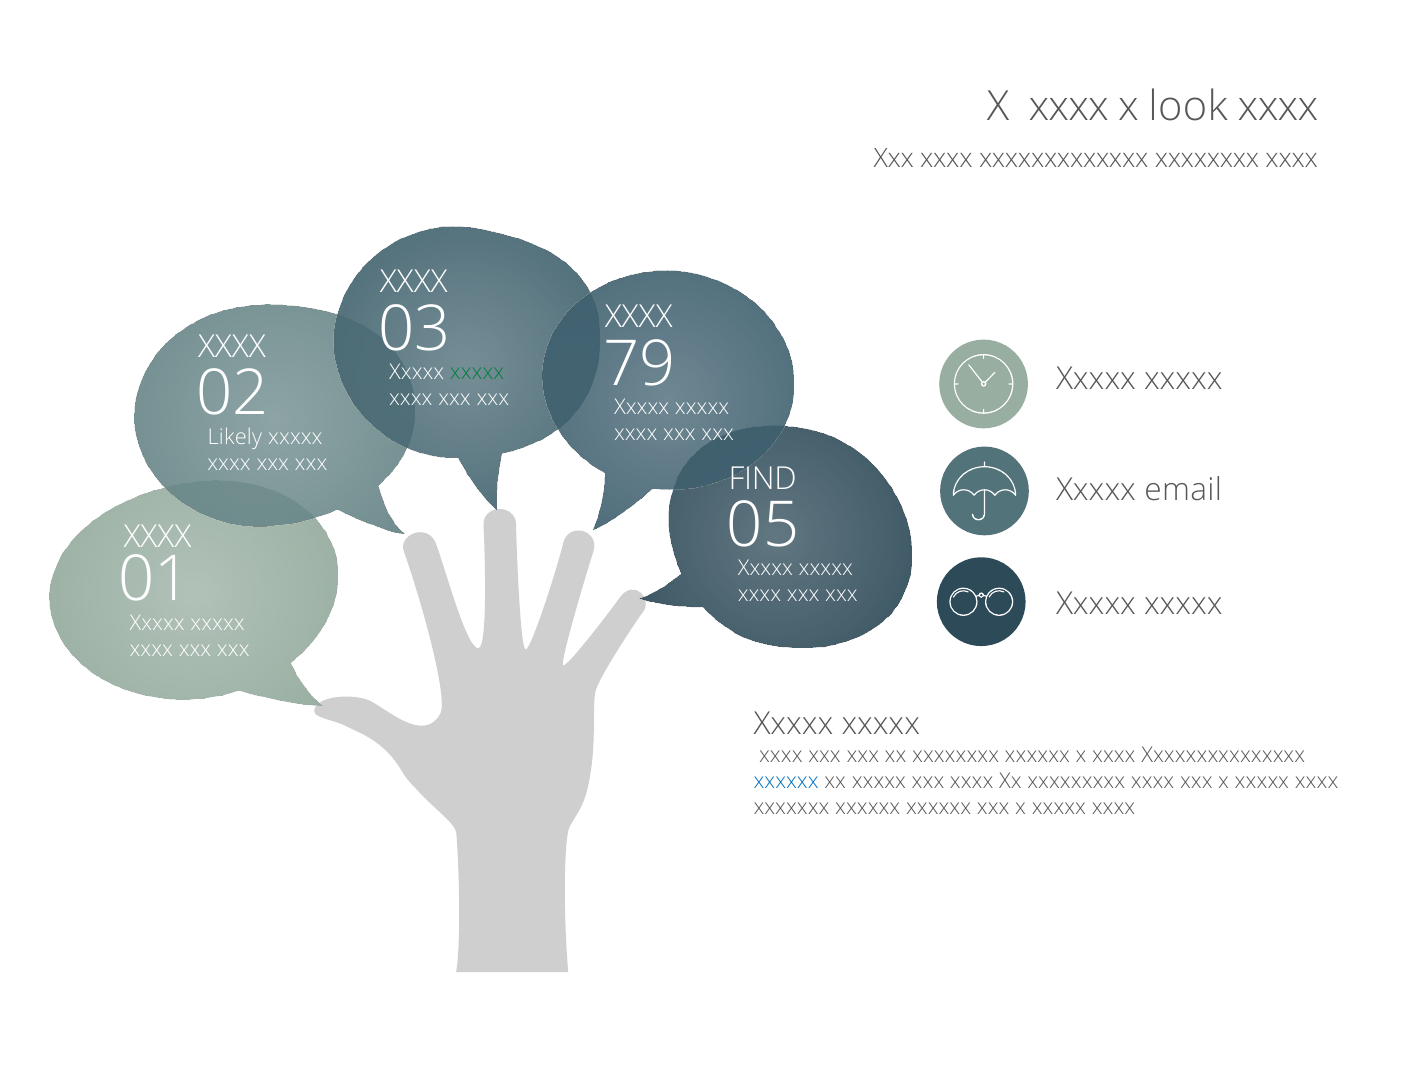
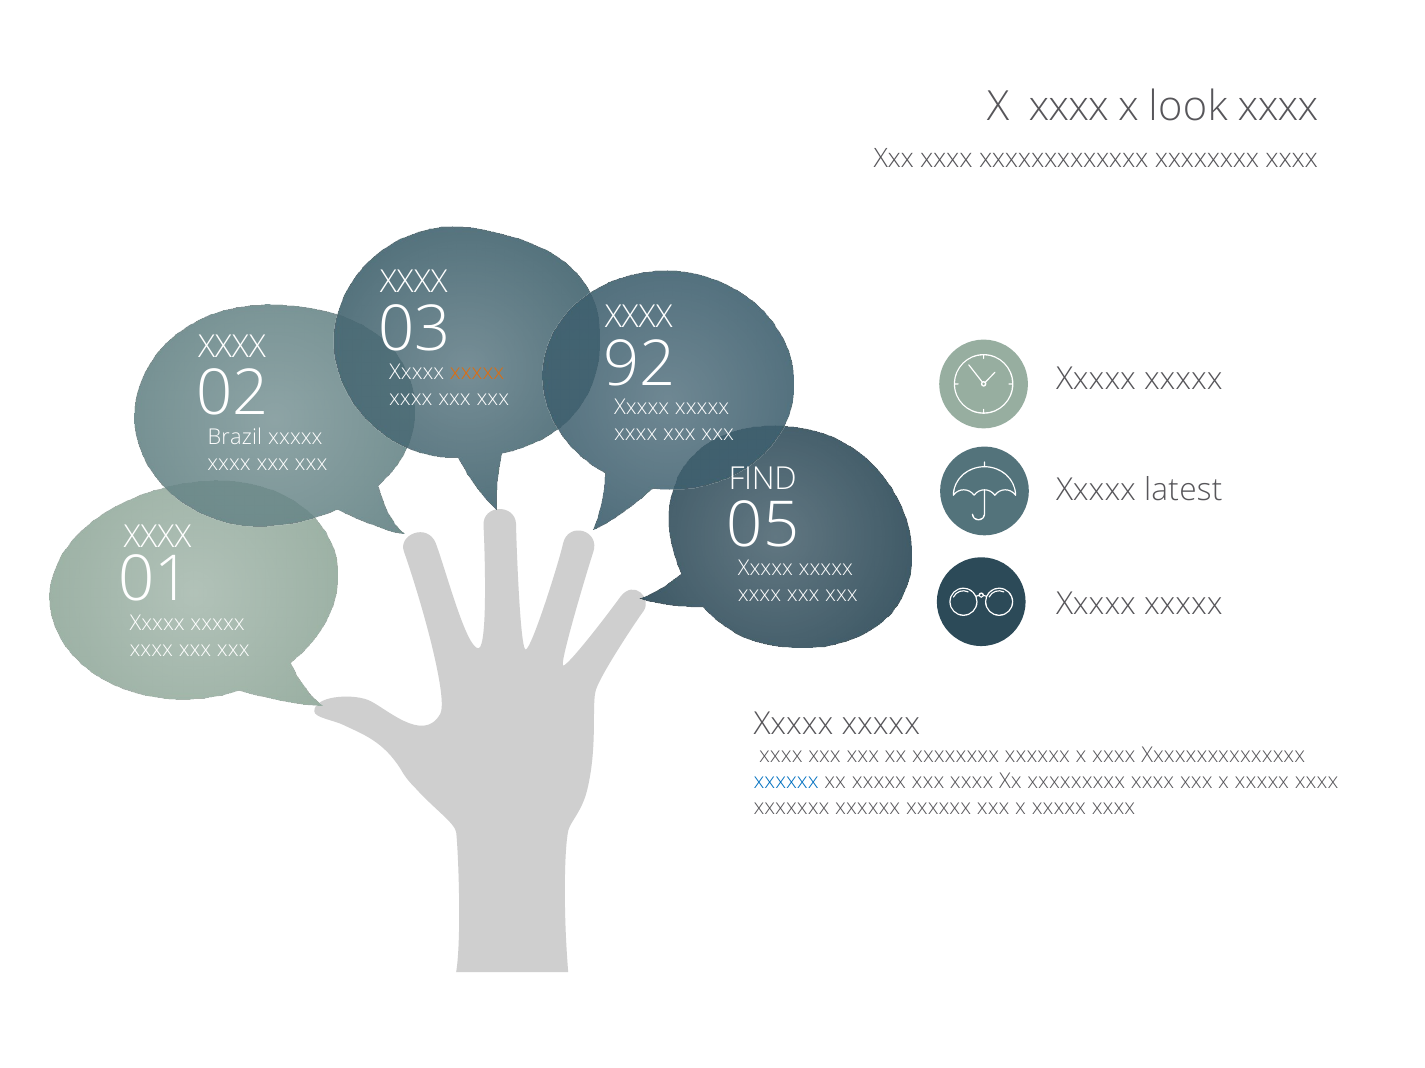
xxxxx colour: green -> orange (477, 372)
79: 79 -> 92 (639, 364)
Likely: Likely -> Brazil (235, 437)
email: email -> latest (1183, 491)
